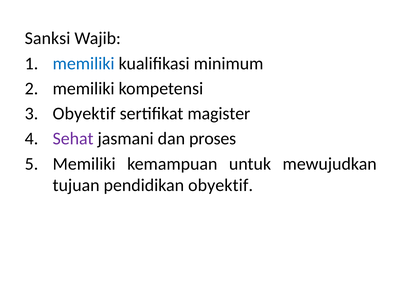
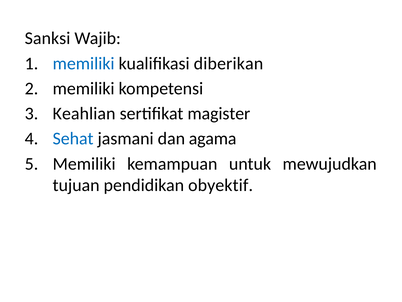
minimum: minimum -> diberikan (228, 63)
Obyektif: Obyektif -> Keahlian (84, 113)
Sehat colour: purple -> blue (73, 138)
proses: proses -> agama (213, 138)
